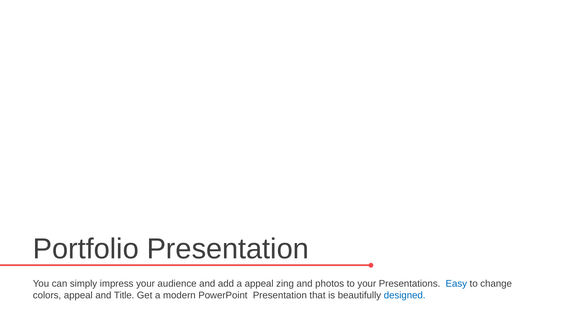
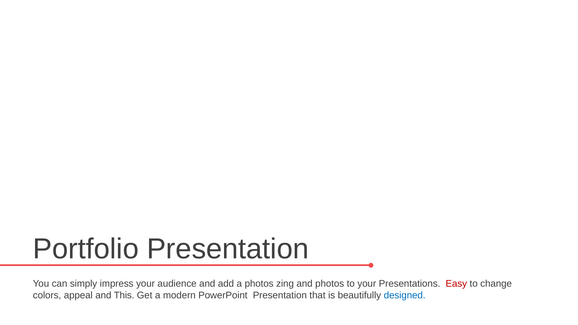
a appeal: appeal -> photos (259, 284)
Easy colour: blue -> red (456, 284)
Title: Title -> This (124, 295)
